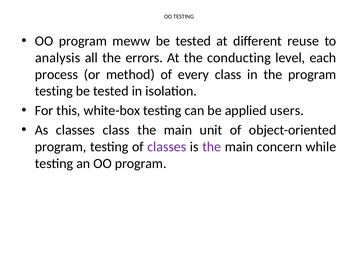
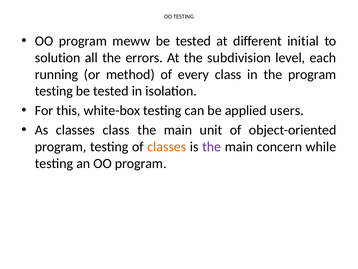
reuse: reuse -> initial (303, 41)
analysis: analysis -> solution (58, 58)
conducting: conducting -> subdivision (239, 58)
process: process -> running (57, 74)
classes colour: purple -> orange (167, 147)
